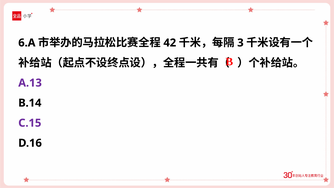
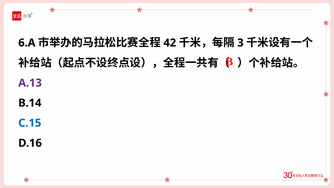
C.15 colour: purple -> blue (30, 123)
